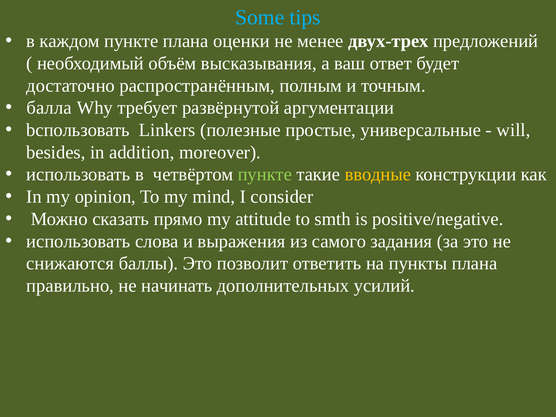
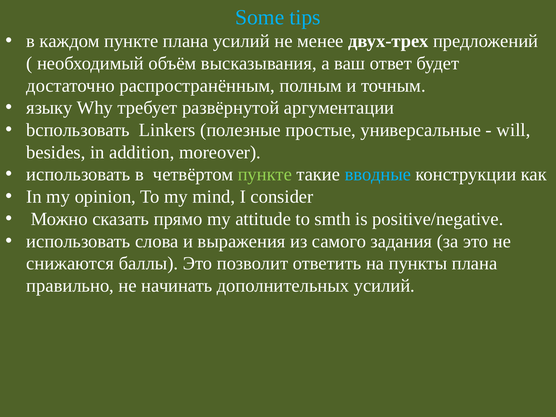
плана оценки: оценки -> усилий (241, 41)
балла: балла -> языку (49, 108)
вводные colour: yellow -> light blue (378, 175)
